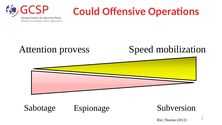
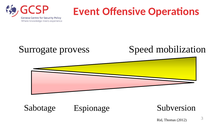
Could: Could -> Event (87, 11)
Attention: Attention -> Surrogate (38, 49)
